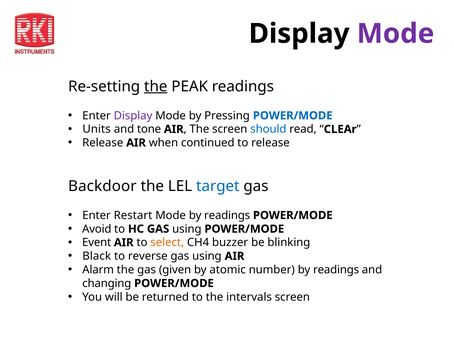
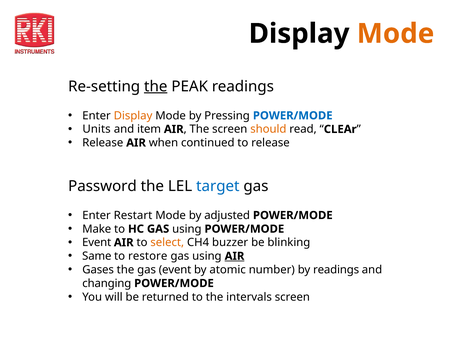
Mode colour: purple -> orange (395, 34)
Display colour: purple -> orange (133, 116)
tone: tone -> item (149, 129)
should colour: blue -> orange (268, 129)
Backdoor: Backdoor -> Password (102, 186)
Mode by readings: readings -> adjusted (227, 216)
Avoid: Avoid -> Make (97, 229)
Black: Black -> Same (97, 257)
reverse: reverse -> restore (148, 257)
AIR underline: none -> present (235, 257)
Alarm: Alarm -> Gases (98, 270)
gas given: given -> event (175, 270)
